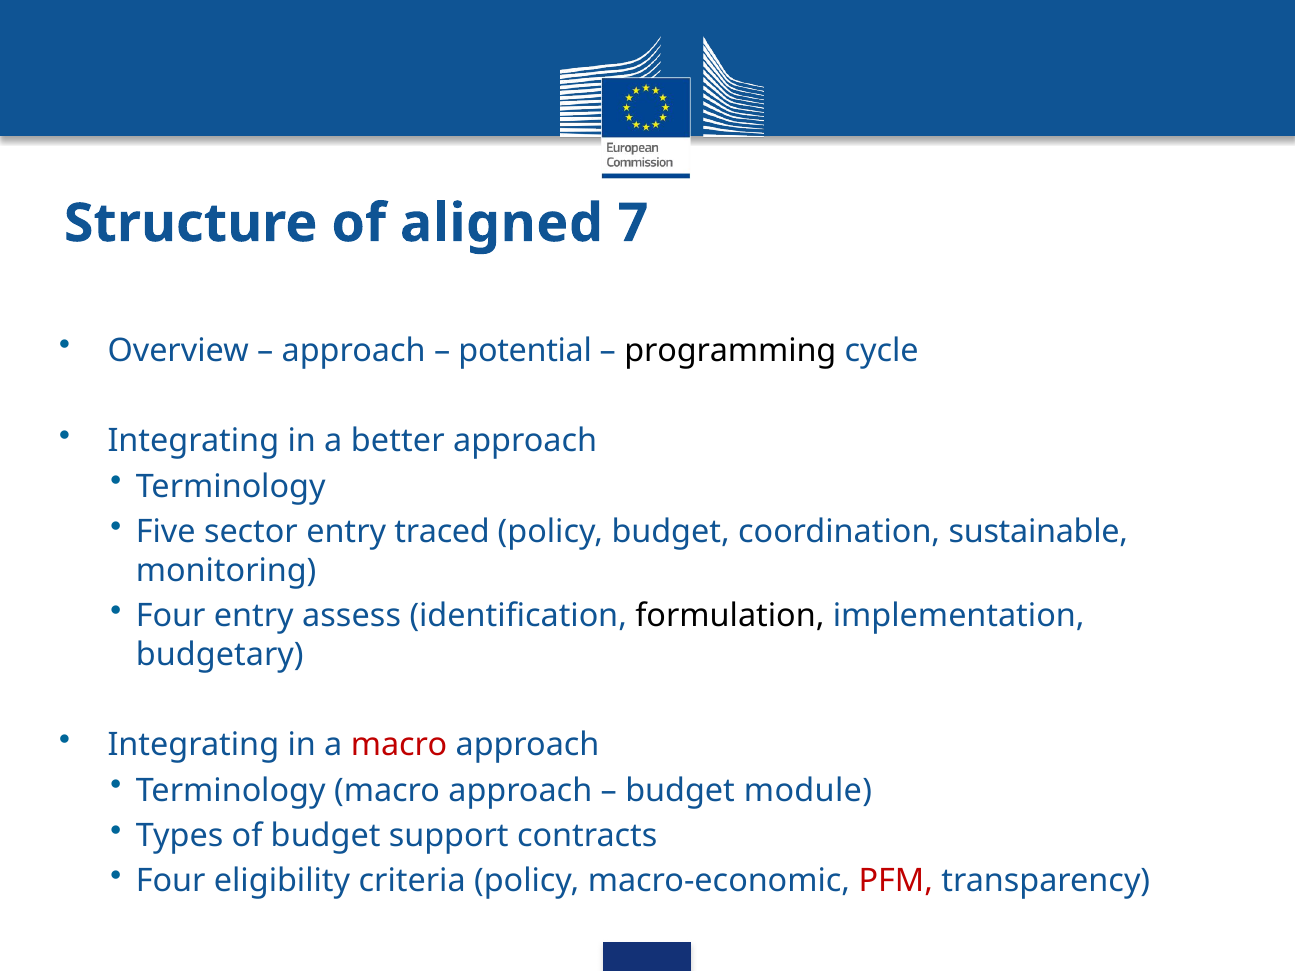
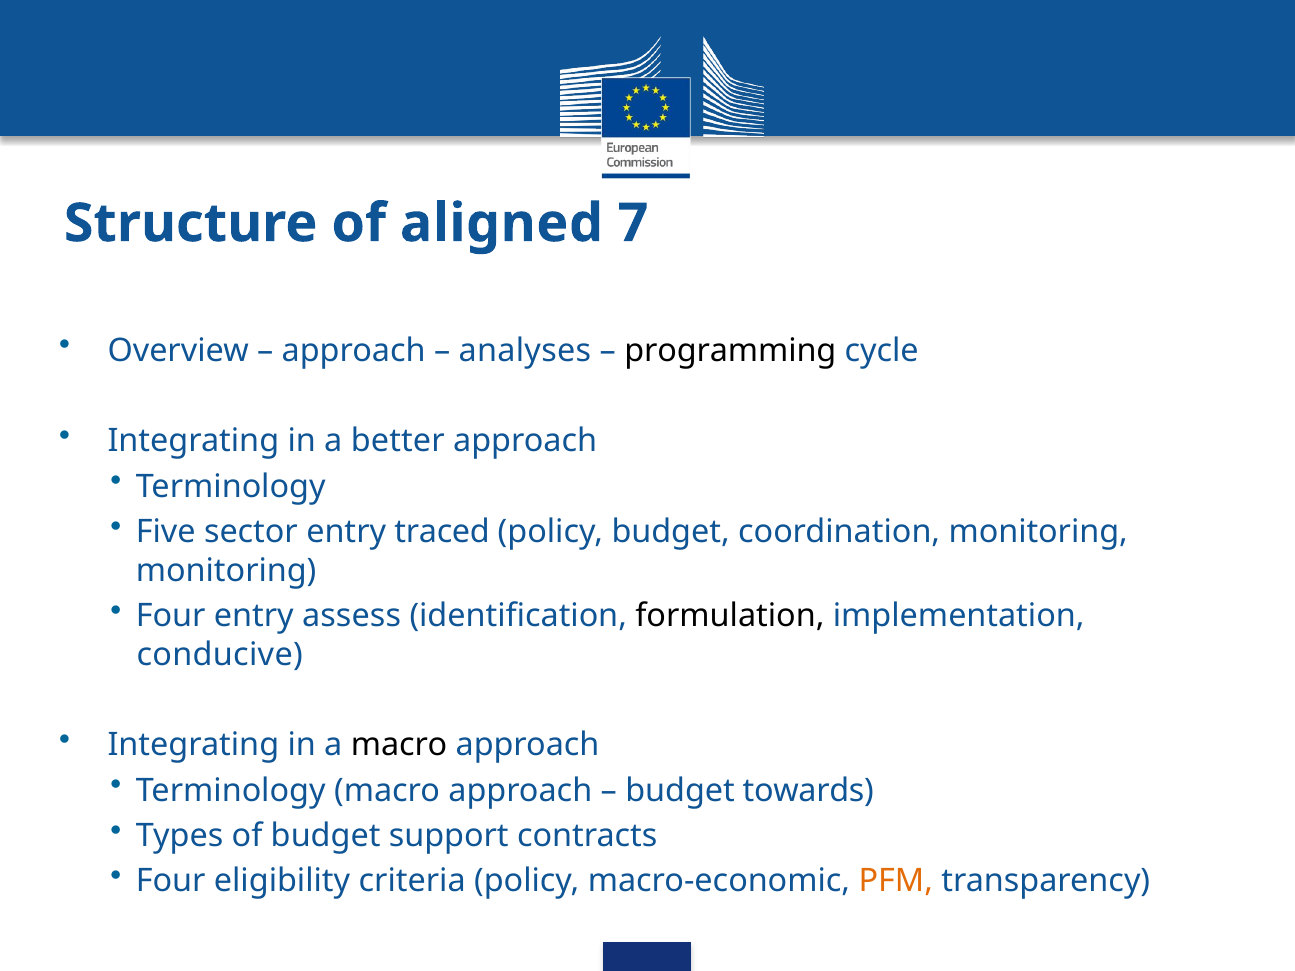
potential: potential -> analyses (525, 350)
coordination sustainable: sustainable -> monitoring (1038, 532)
budgetary: budgetary -> conducive (220, 655)
macro colour: red -> black (399, 745)
module: module -> towards (808, 791)
PFM colour: red -> orange (896, 881)
